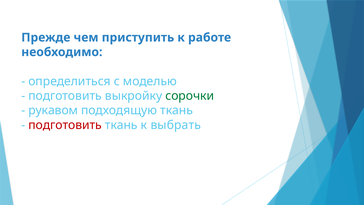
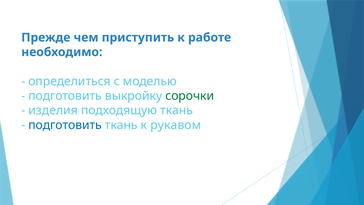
рукавом: рукавом -> изделия (53, 110)
подготовить colour: red -> blue (65, 125)
выбрать: выбрать -> рукавом (176, 125)
